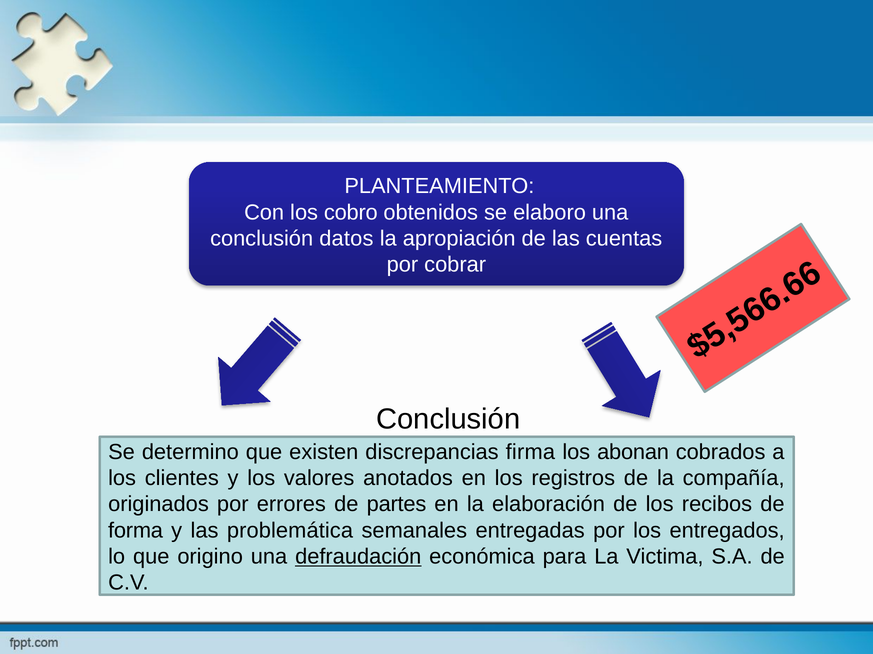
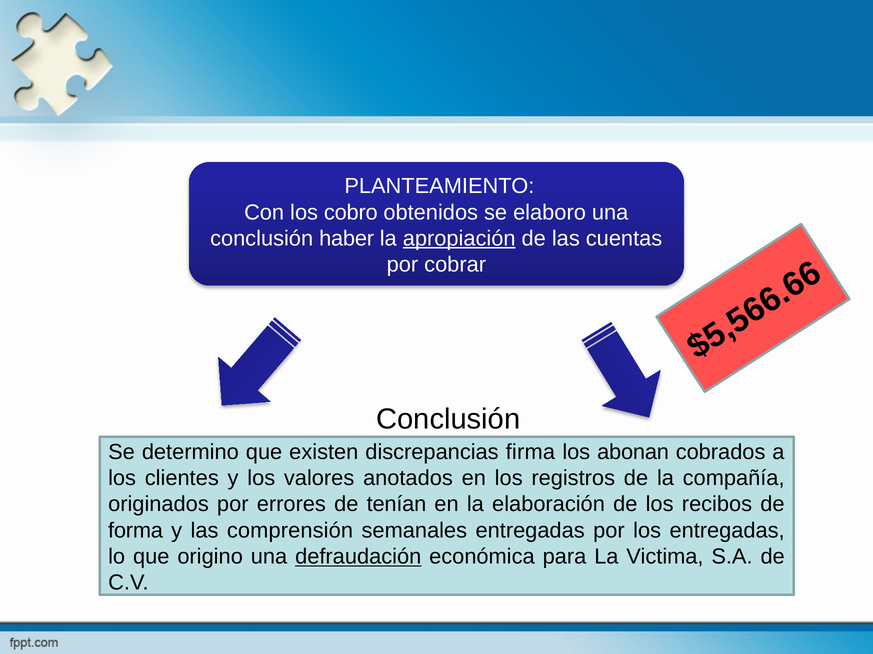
datos: datos -> haber (347, 239)
apropiación underline: none -> present (459, 239)
partes: partes -> tenían (397, 505)
problemática: problemática -> comprensión (290, 531)
los entregados: entregados -> entregadas (727, 531)
